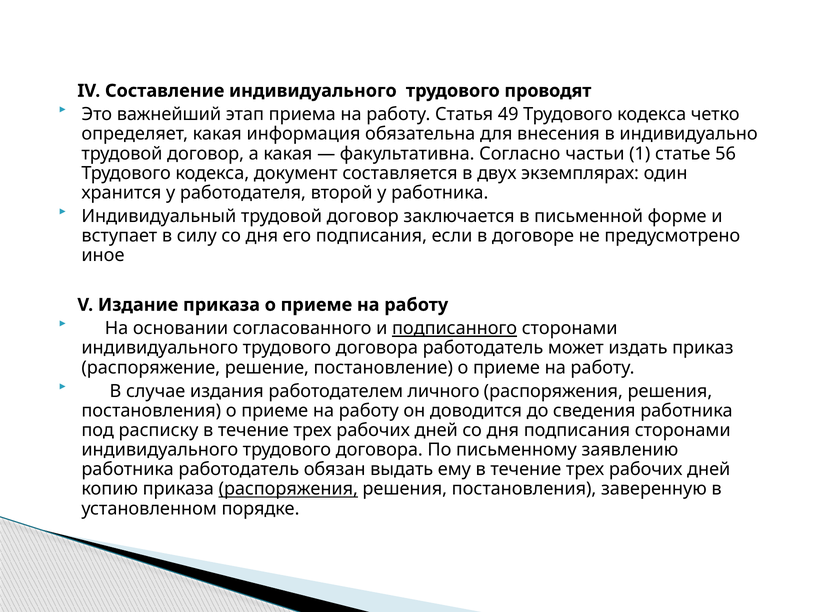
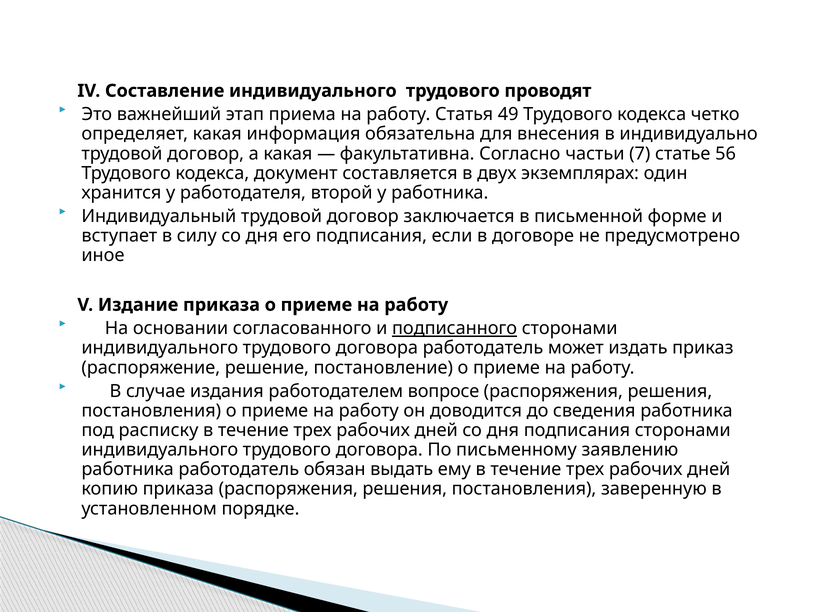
1: 1 -> 7 (640, 154)
личного: личного -> вопросе (444, 391)
распоряжения underline: present -> none (288, 489)
